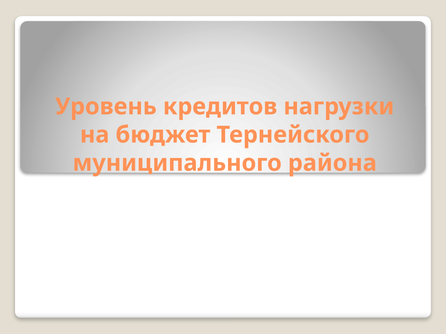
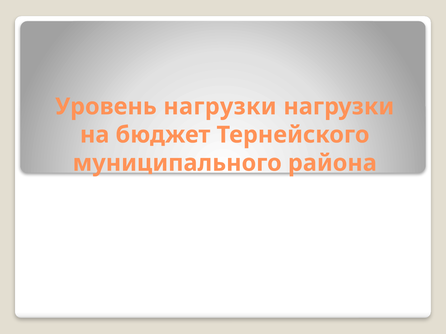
Уровень кредитов: кредитов -> нагрузки (220, 107)
